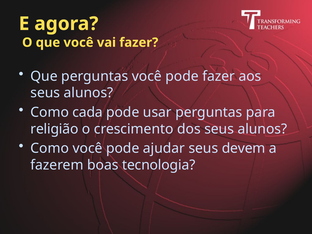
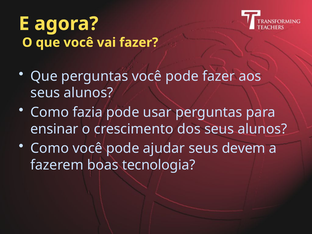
cada: cada -> fazia (88, 112)
religião: religião -> ensinar (54, 129)
